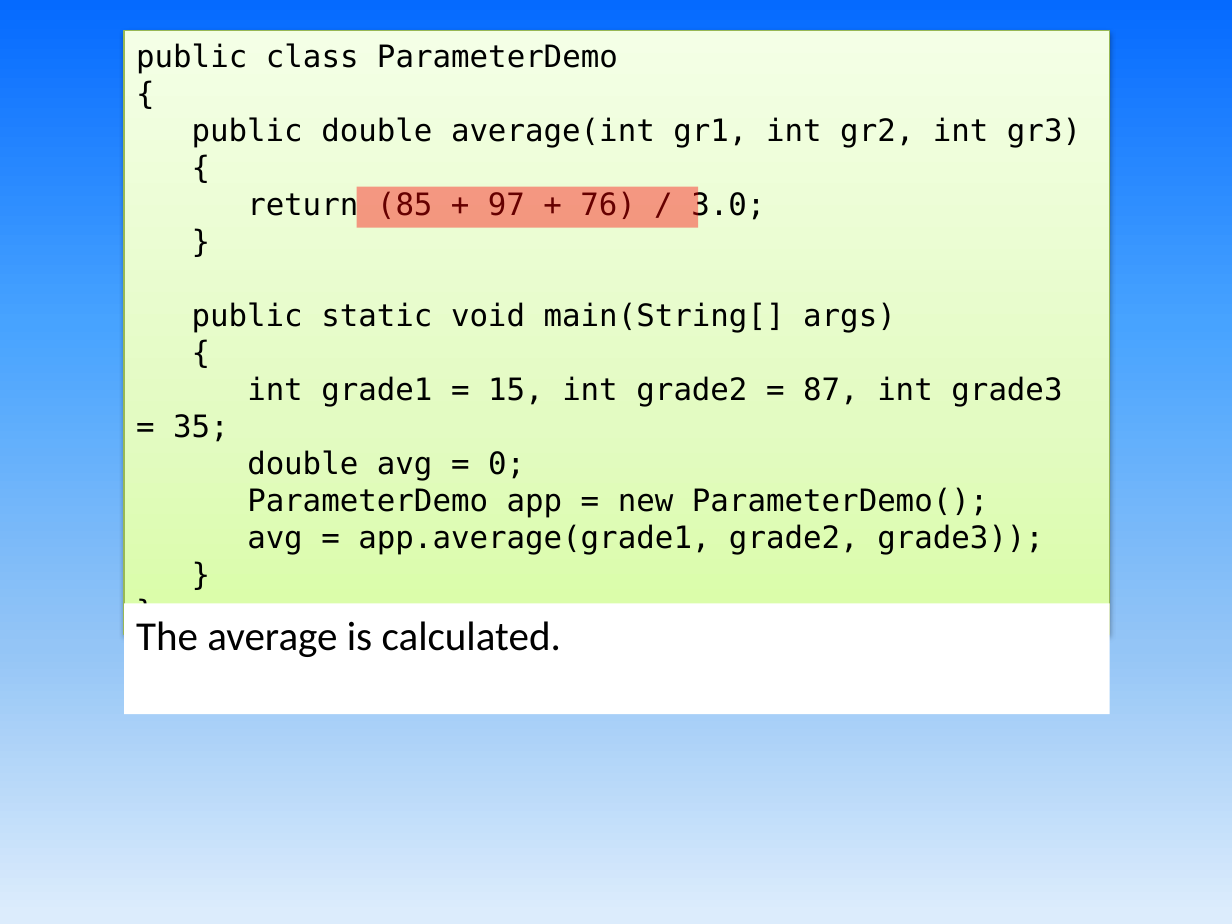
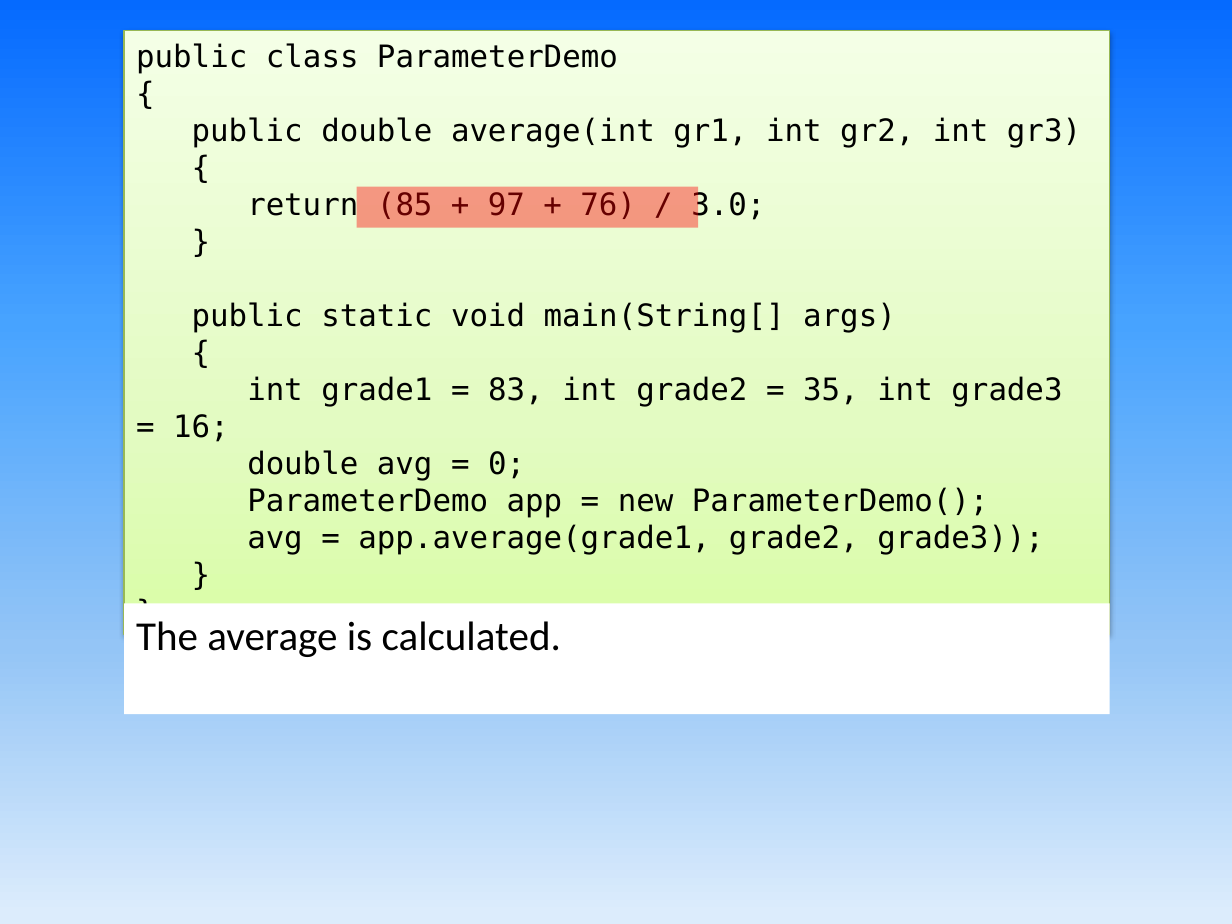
15: 15 -> 83 (516, 390)
87: 87 -> 35 (831, 390)
35: 35 -> 16 (201, 427)
